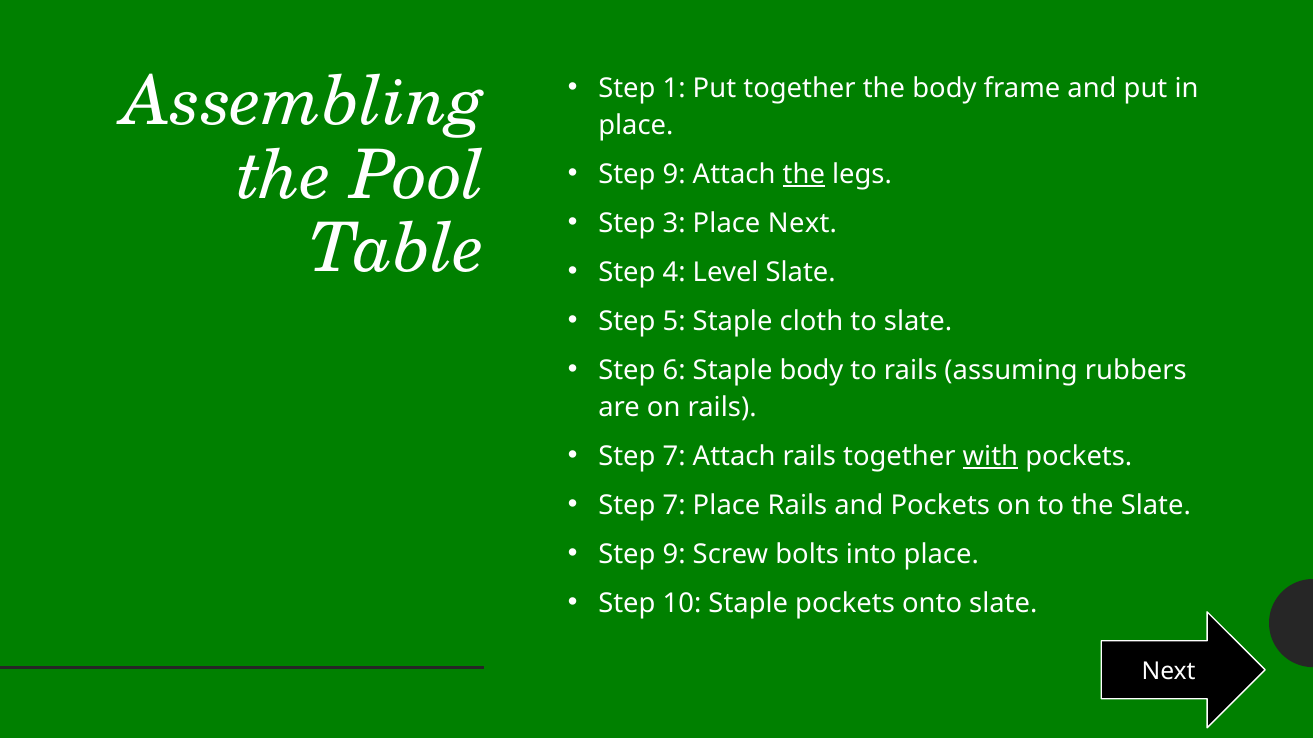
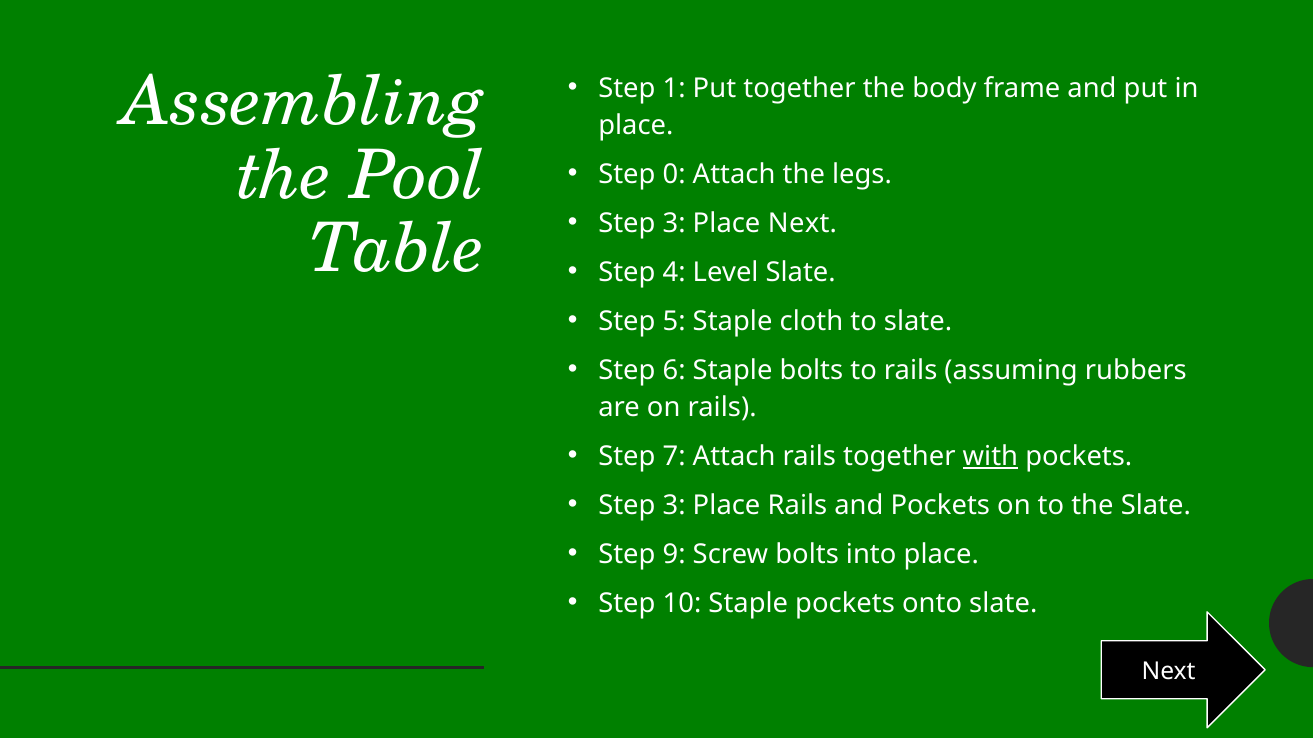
9: 9 -> 0 (674, 174)
the underline: present -> none (804, 174)
Staple body: body -> bolts (811, 371)
7: 7 -> 3 (674, 506)
